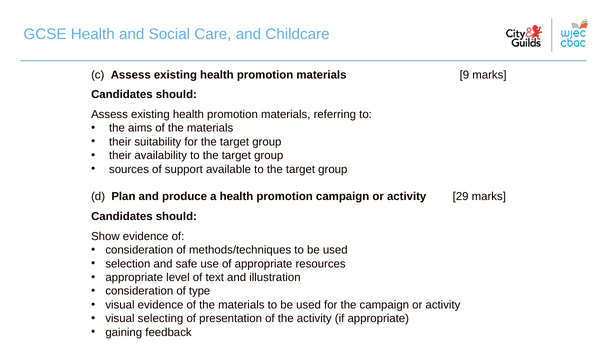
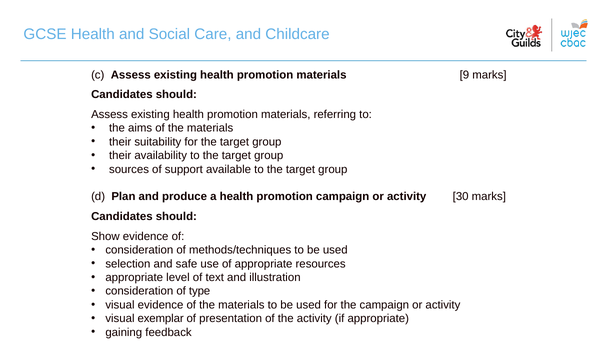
29: 29 -> 30 (461, 196)
selecting: selecting -> exemplar (161, 318)
